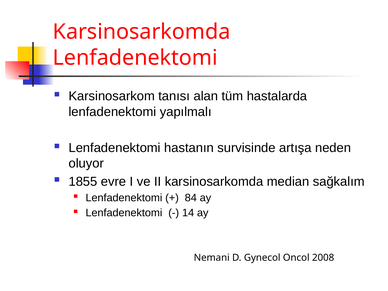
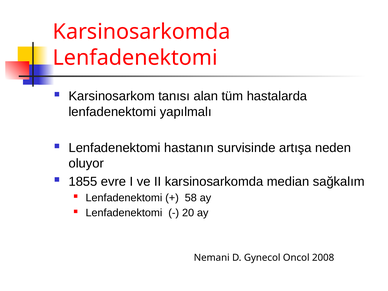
84: 84 -> 58 (191, 198)
14: 14 -> 20 (188, 213)
